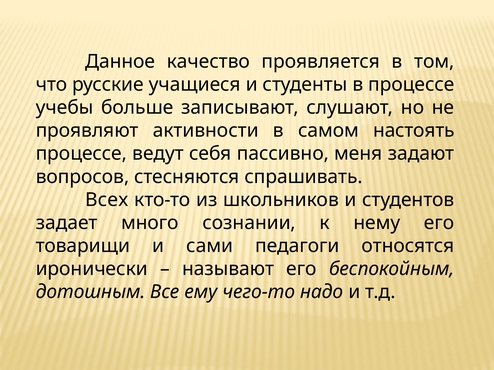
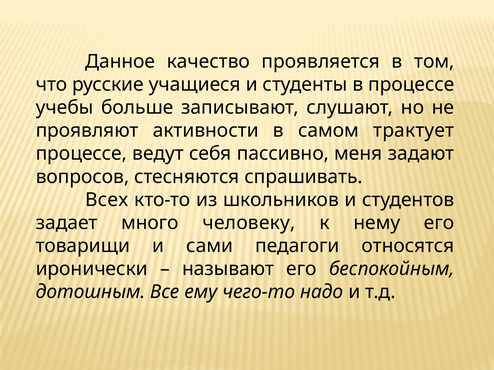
настоять: настоять -> трактует (414, 131)
сознании: сознании -> человеку (249, 223)
